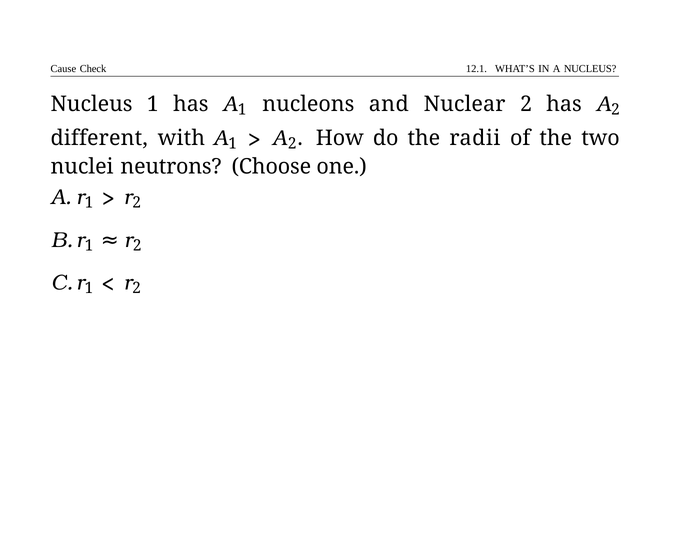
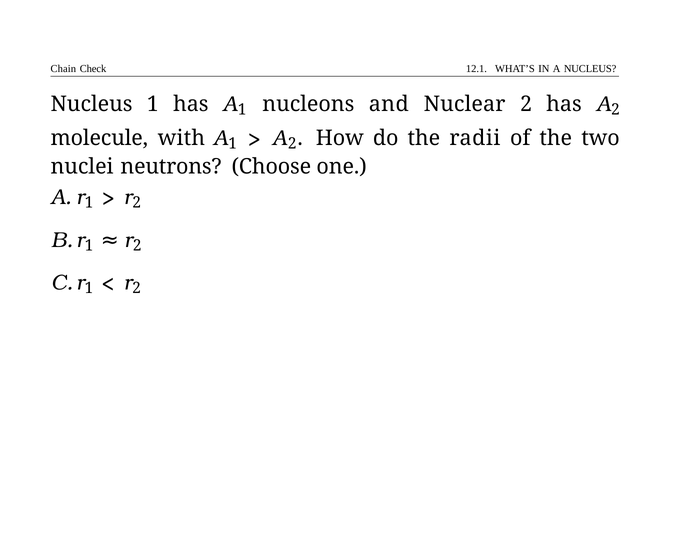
Cause: Cause -> Chain (63, 69)
different: different -> molecule (99, 138)
